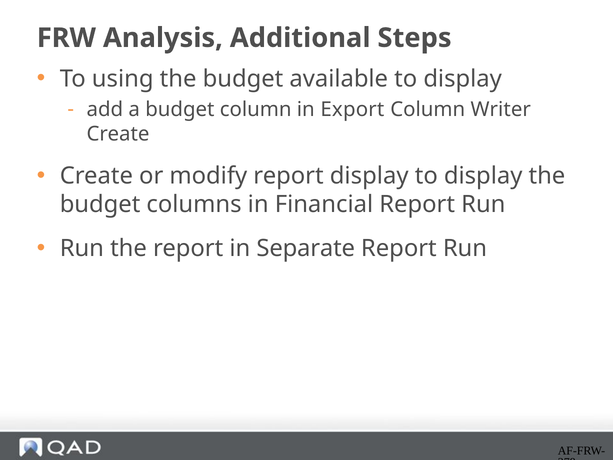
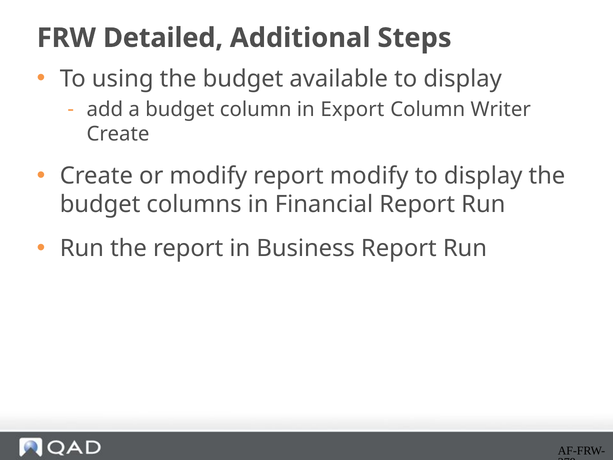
Analysis: Analysis -> Detailed (163, 38)
report display: display -> modify (369, 176)
Separate: Separate -> Business (306, 248)
